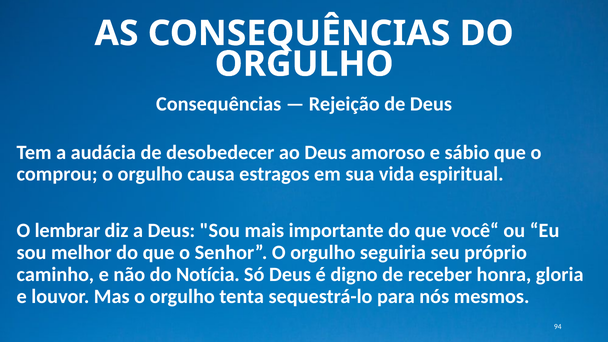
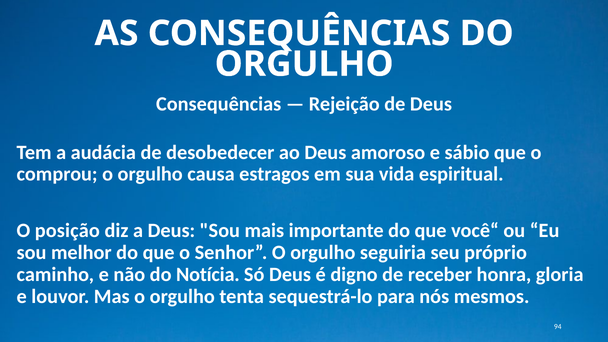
lembrar: lembrar -> posição (67, 231)
